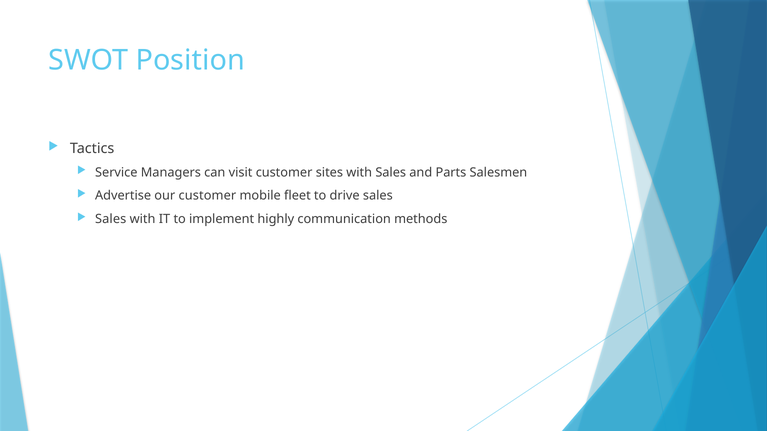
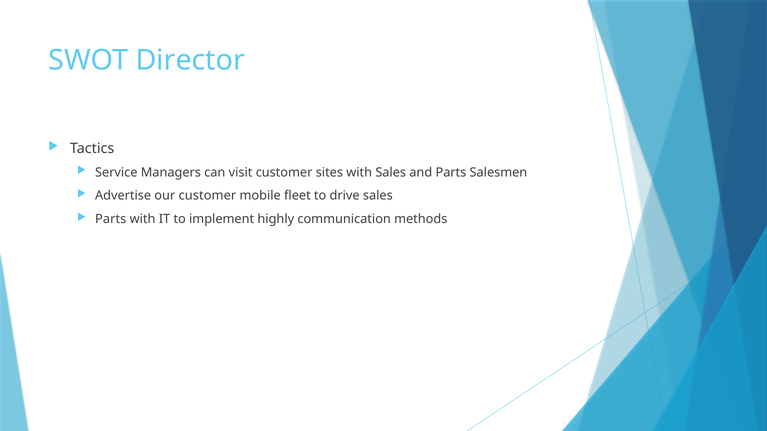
Position: Position -> Director (190, 60)
Sales: Sales -> Parts (111, 219)
